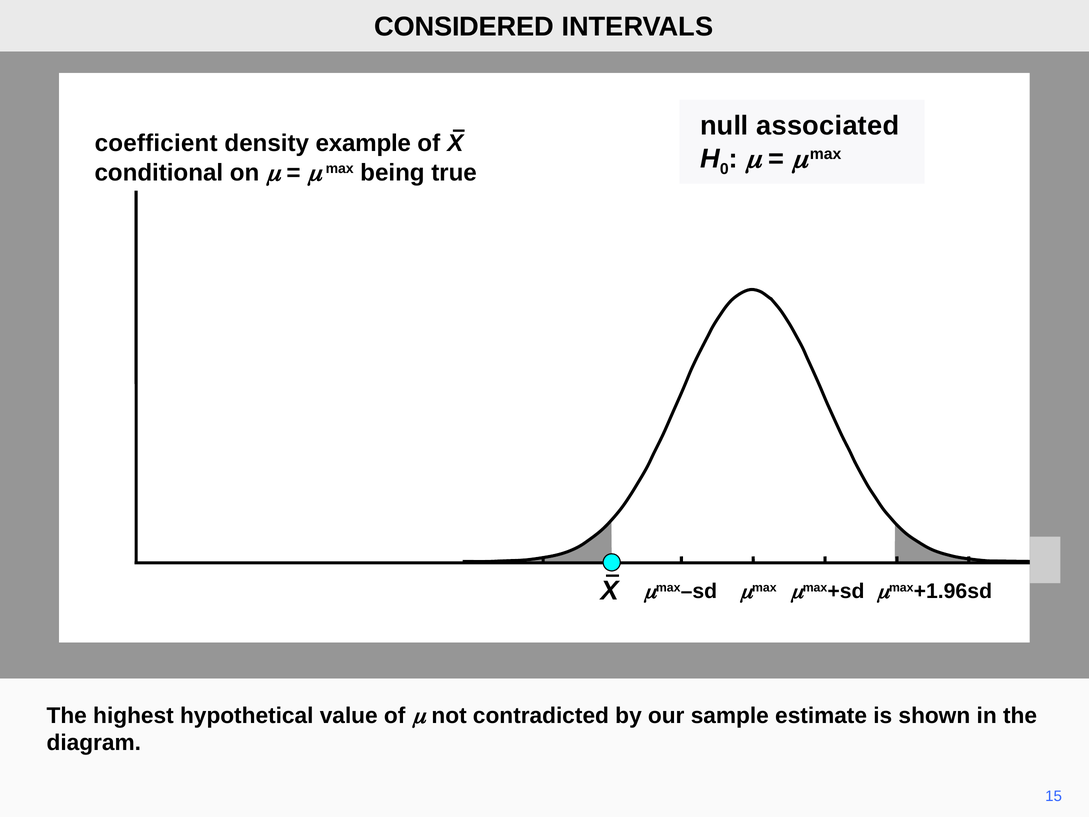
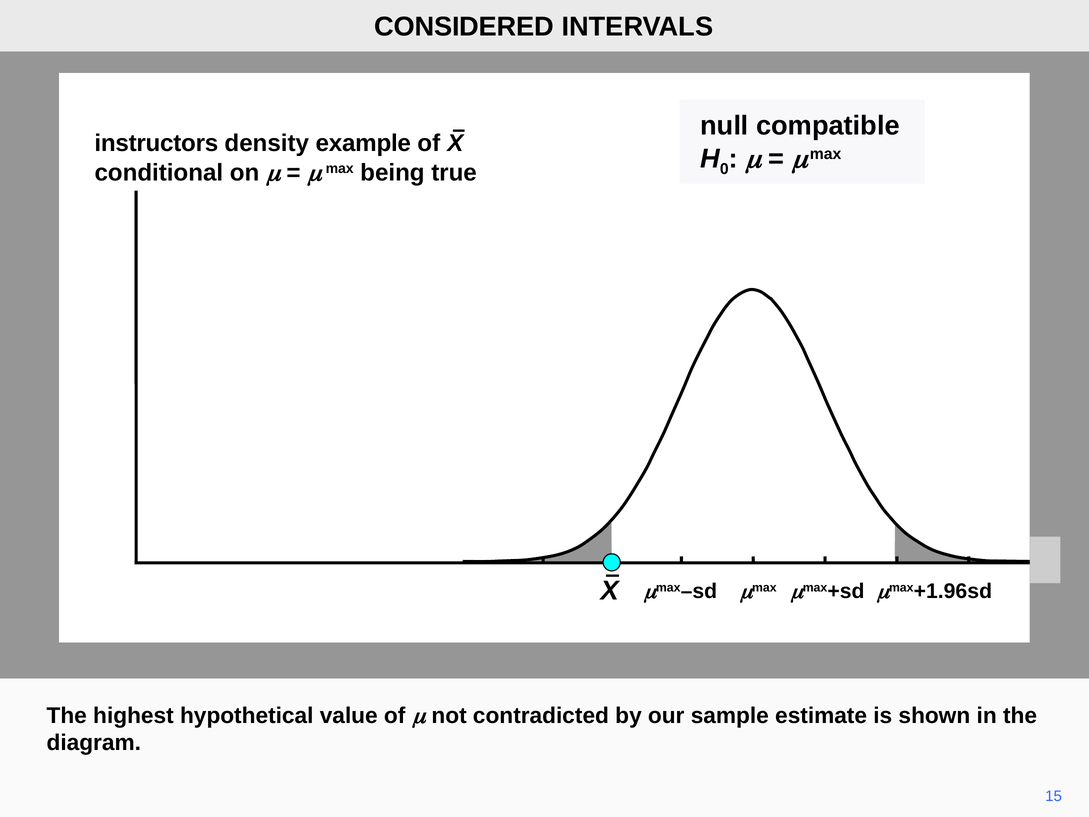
associated: associated -> compatible (828, 126)
coefficient: coefficient -> instructors (156, 143)
